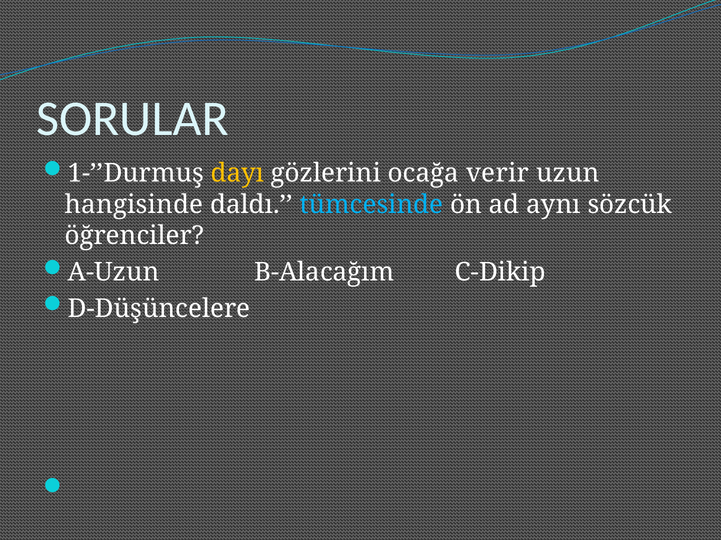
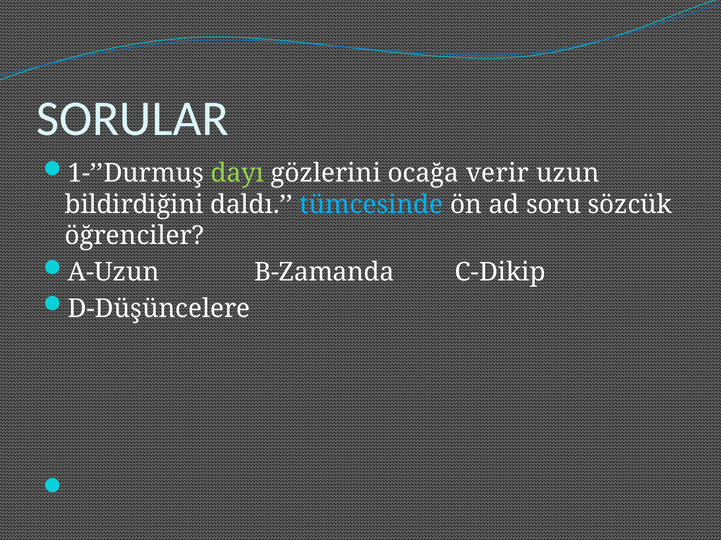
dayı colour: yellow -> light green (237, 174)
hangisinde: hangisinde -> bildirdiğini (134, 205)
aynı: aynı -> soru (554, 205)
B-Alacağım: B-Alacağım -> B-Zamanda (324, 272)
